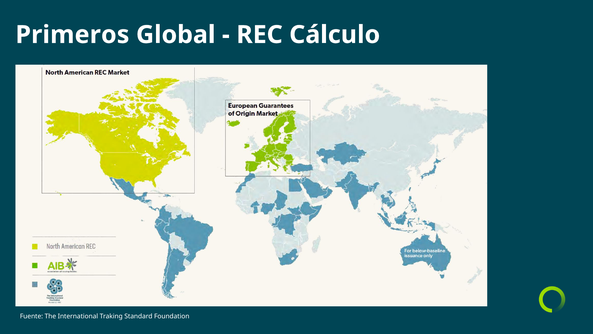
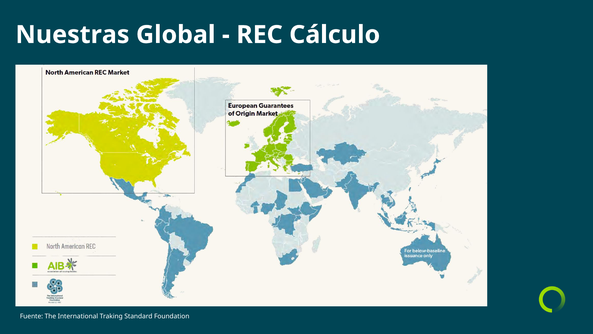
Primeros: Primeros -> Nuestras (72, 35)
